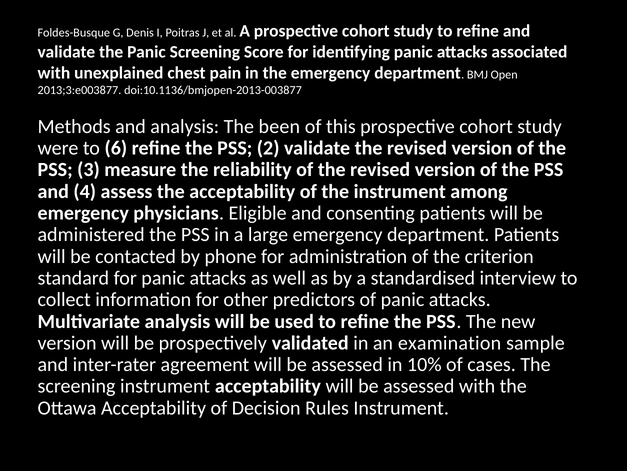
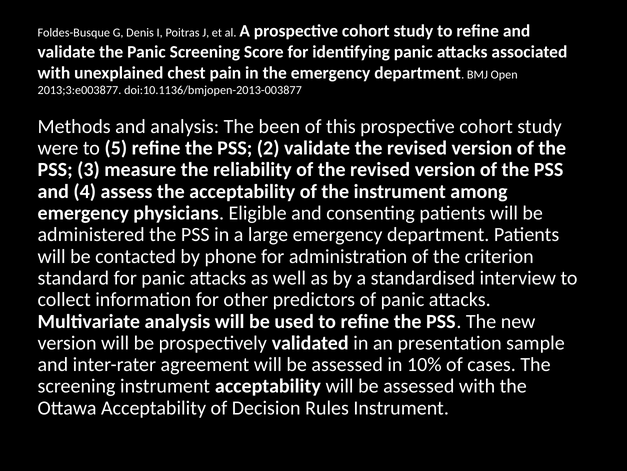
6: 6 -> 5 (116, 148)
examination: examination -> presentation (450, 343)
